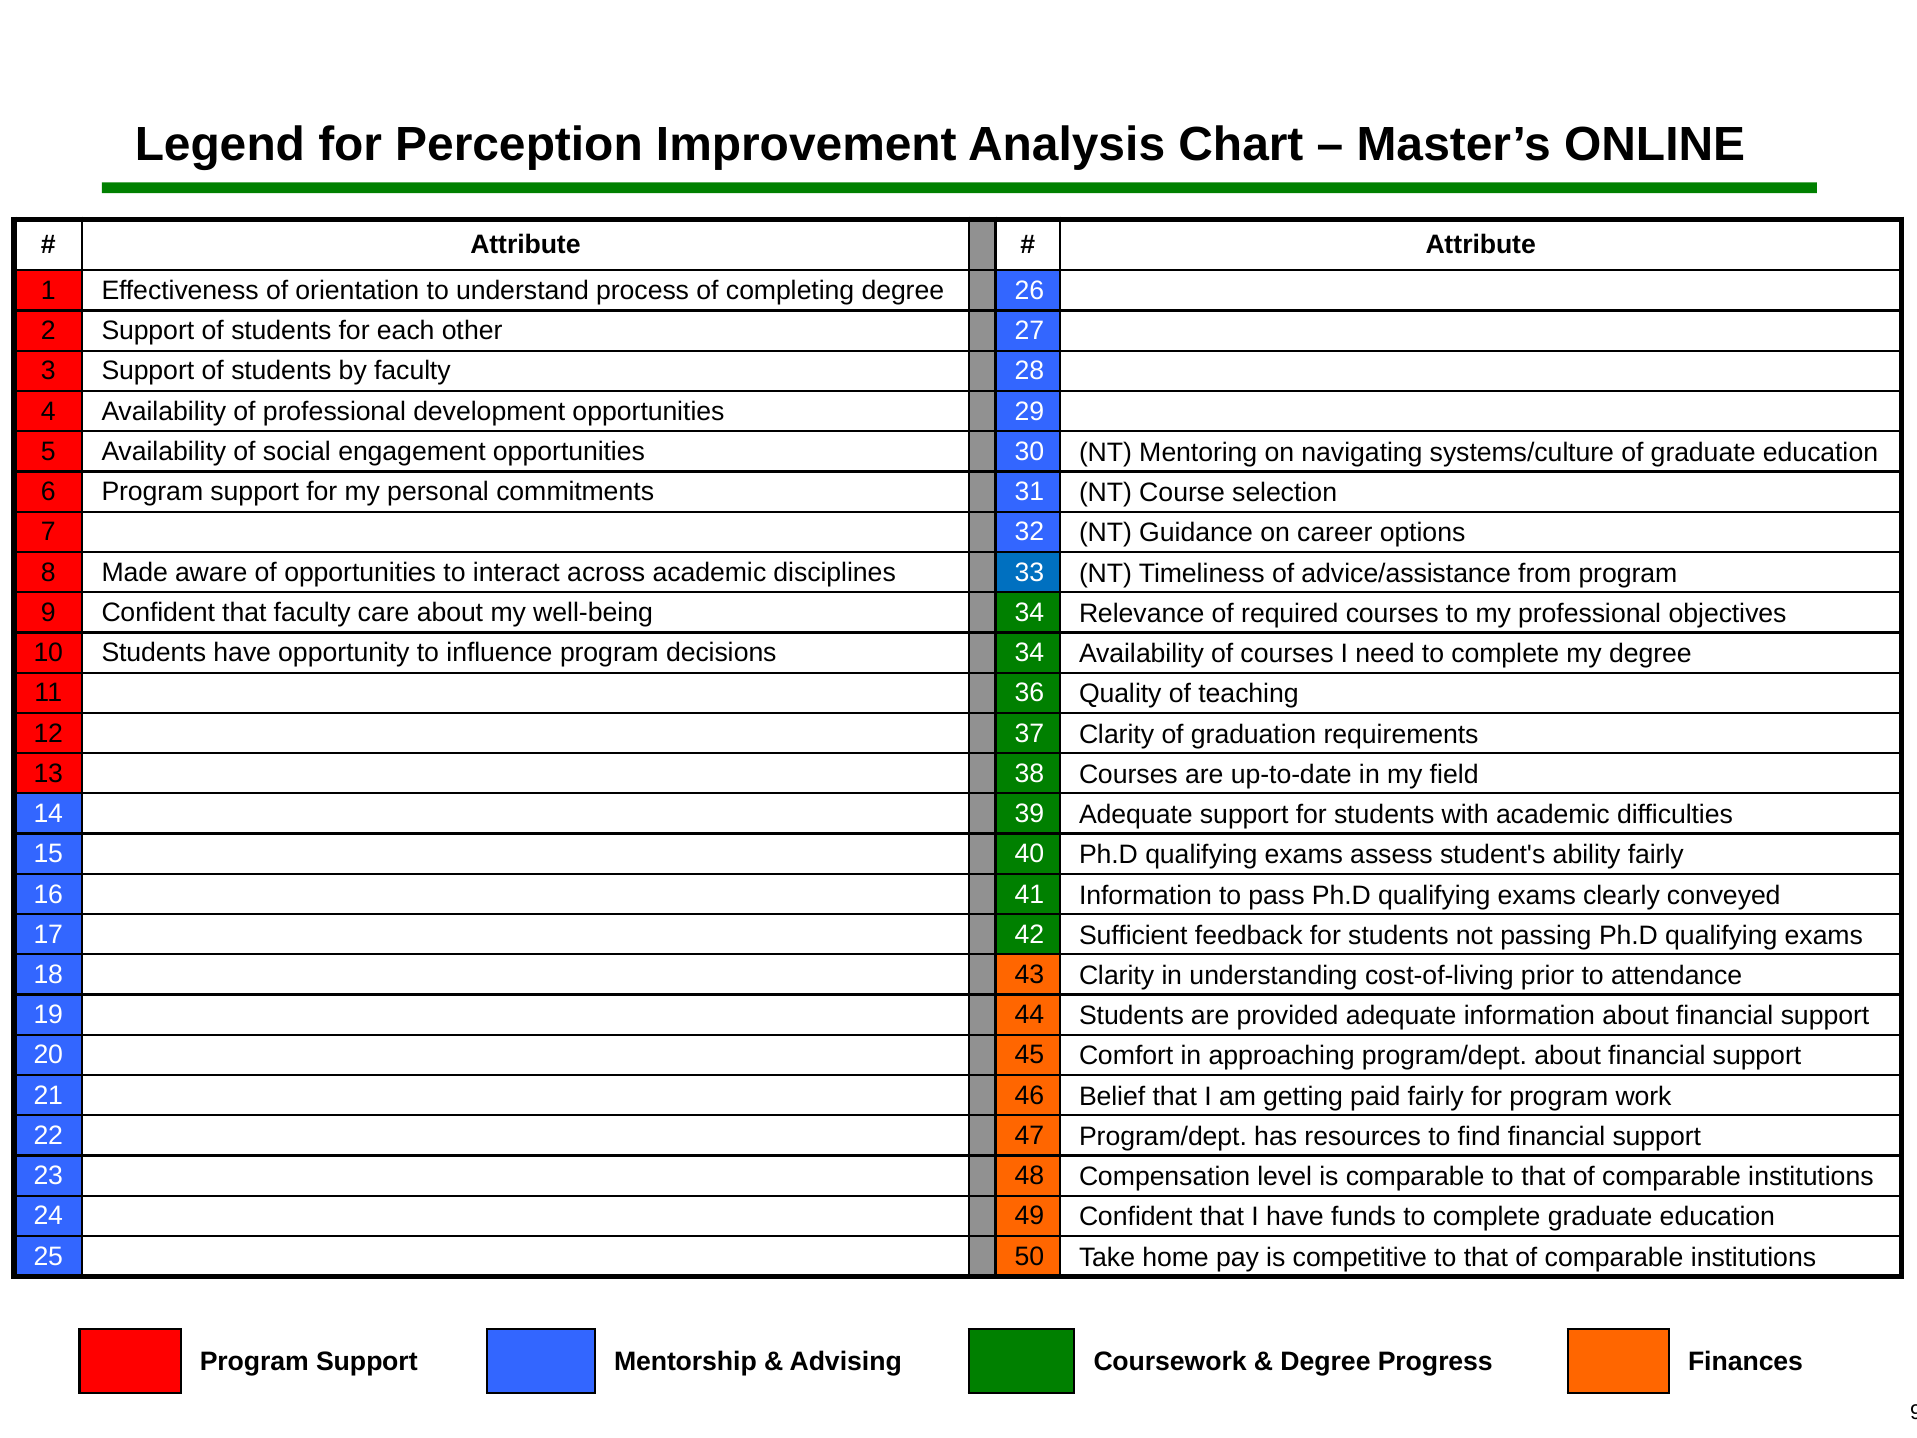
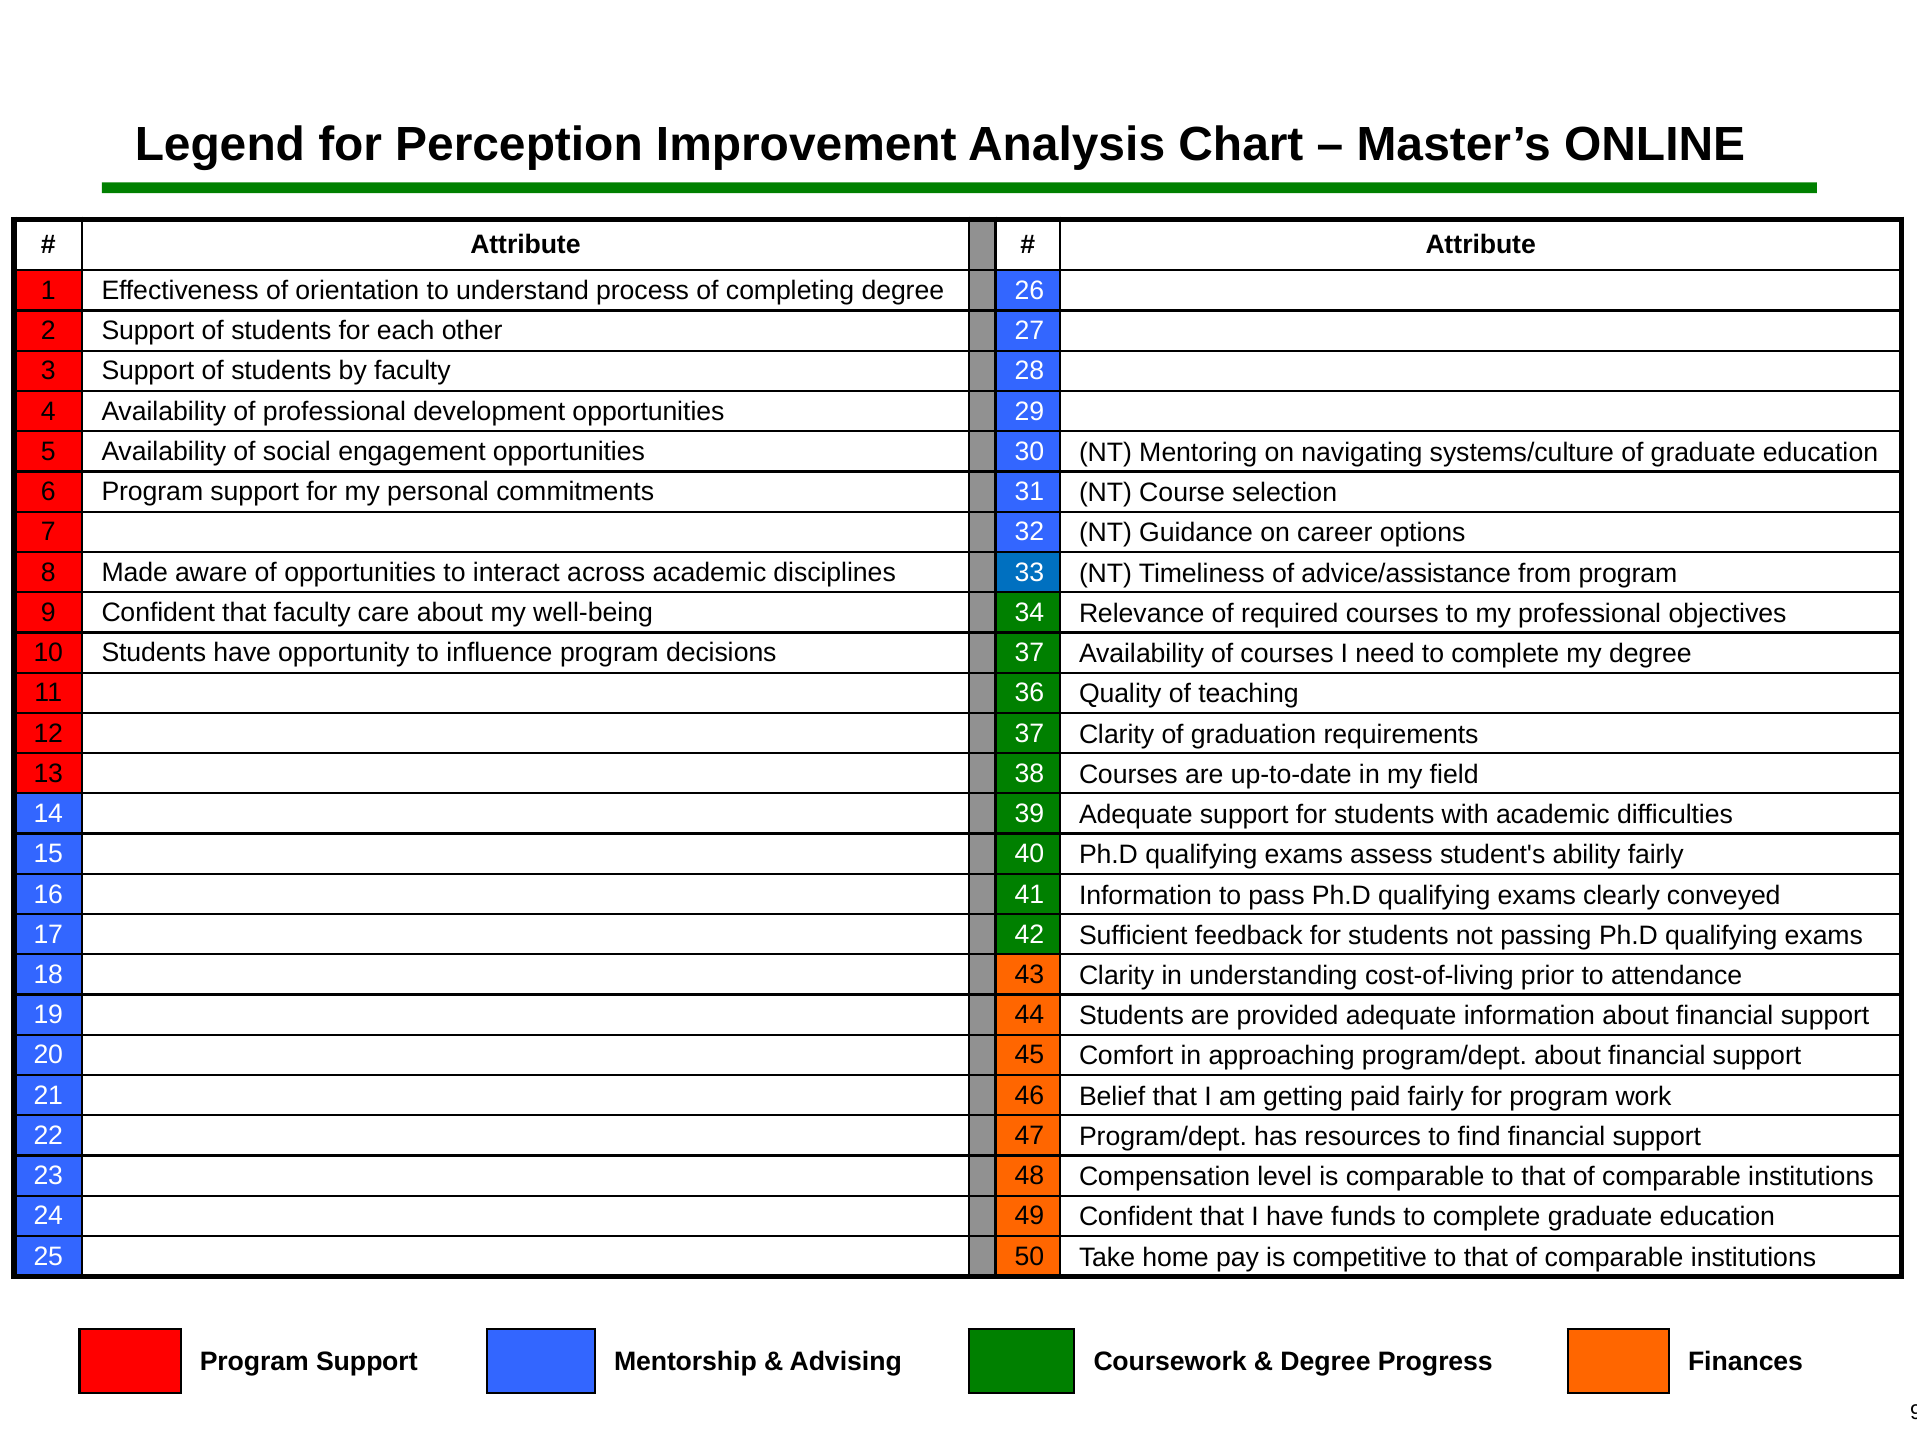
decisions 34: 34 -> 37 (1029, 653)
